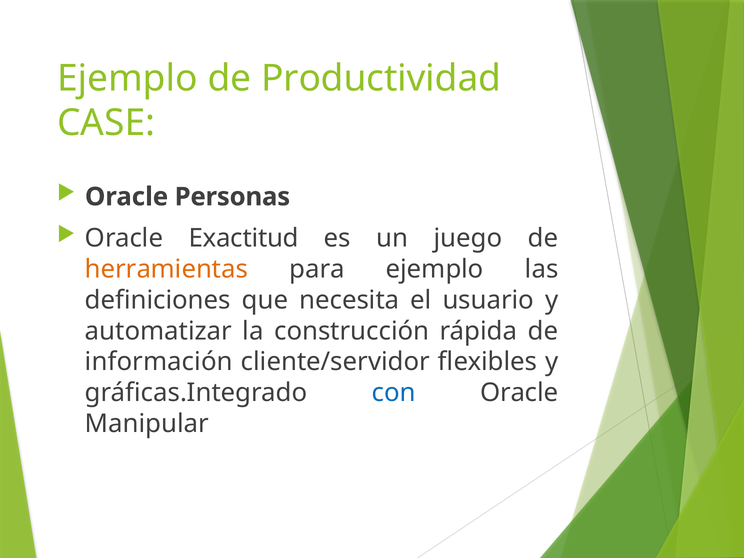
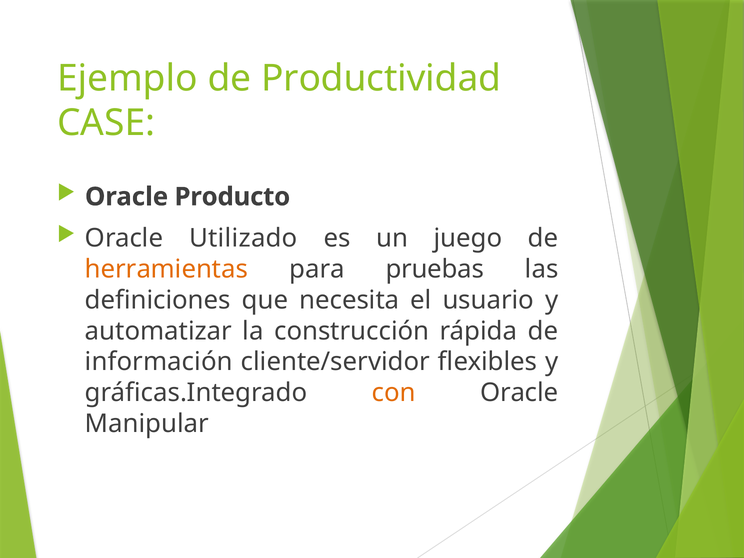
Personas: Personas -> Producto (232, 197)
Exactitud: Exactitud -> Utilizado (243, 238)
para ejemplo: ejemplo -> pruebas (435, 269)
con colour: blue -> orange (394, 393)
